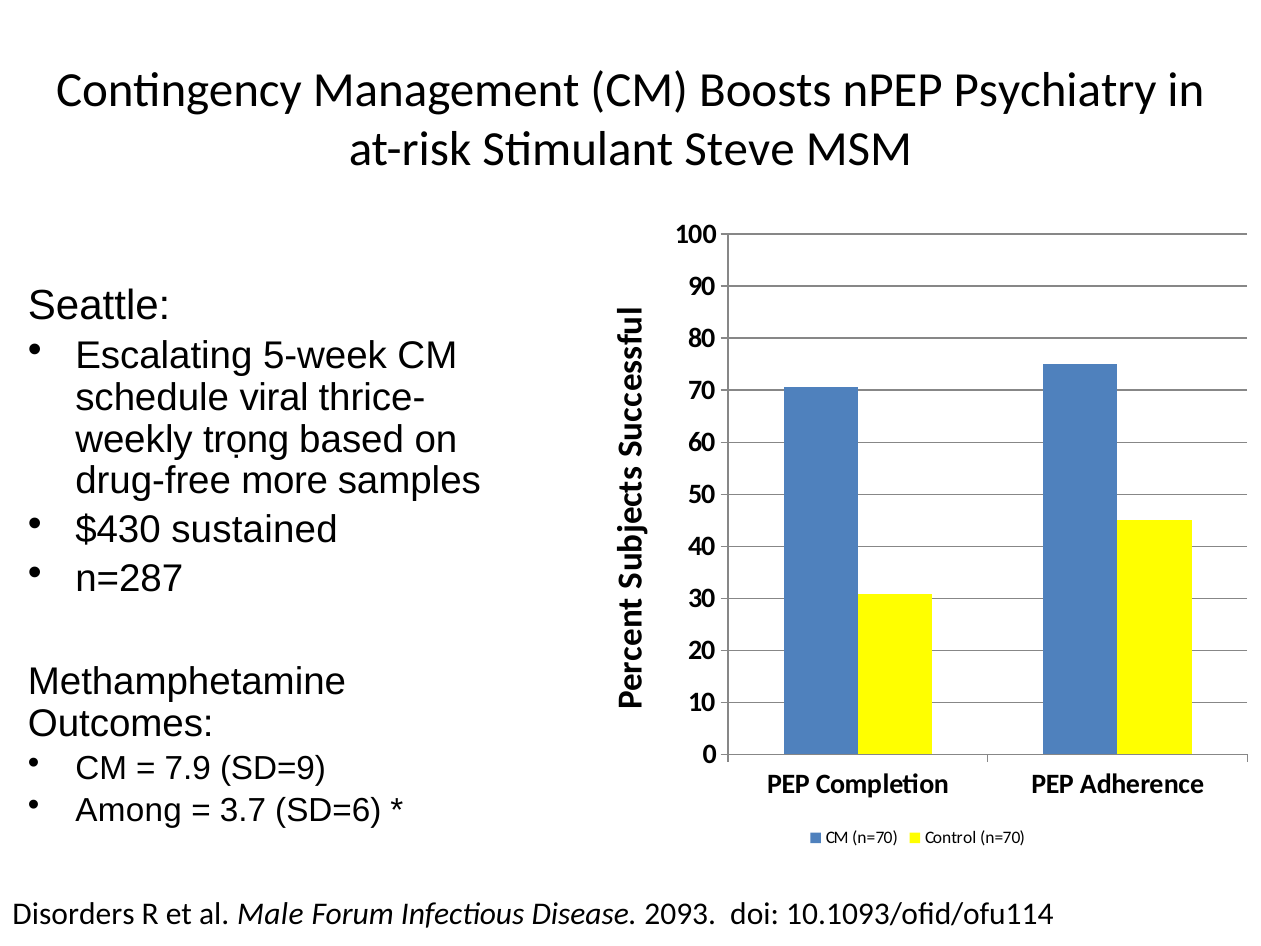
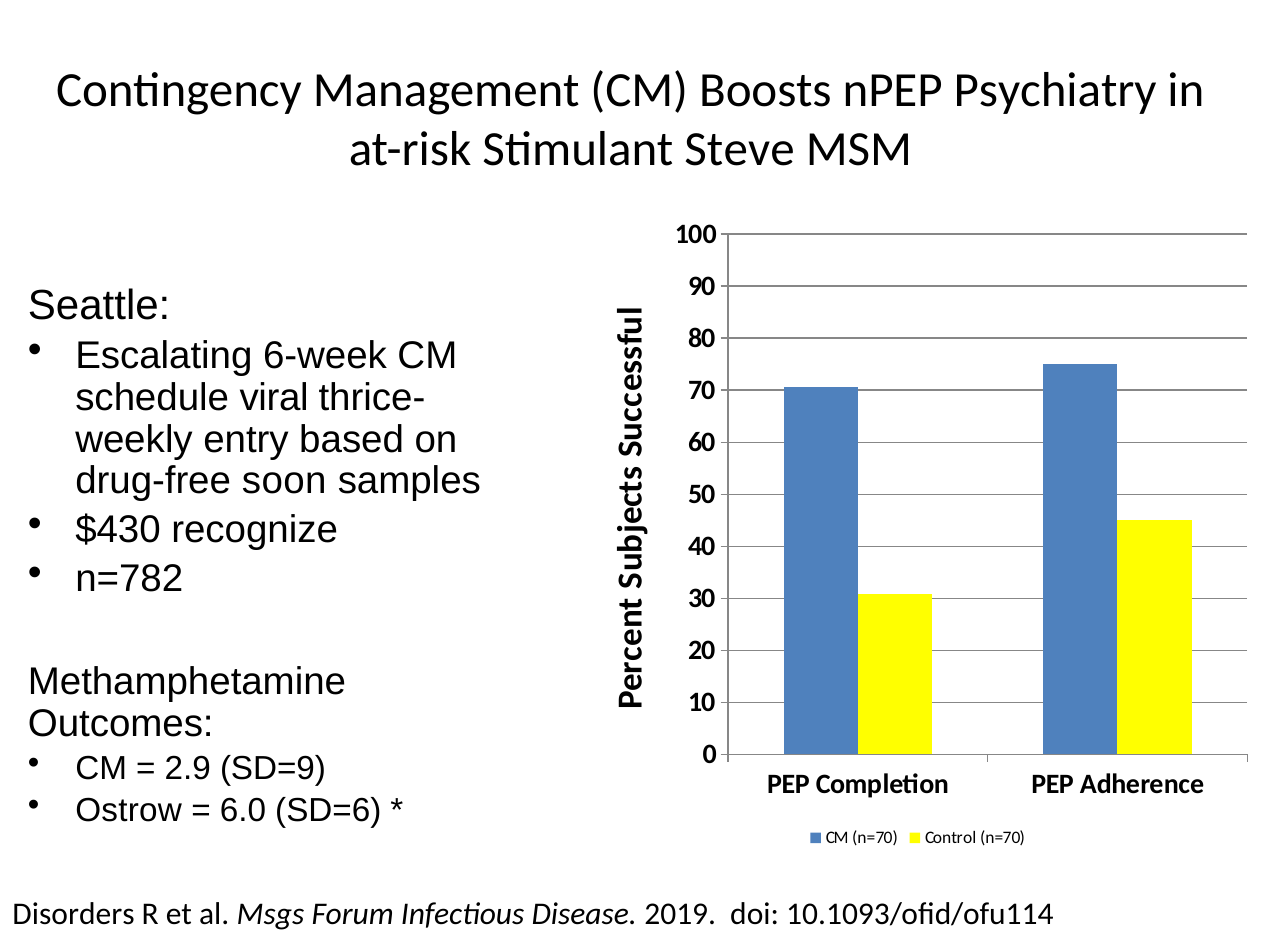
5-week: 5-week -> 6-week (325, 356)
trọng: trọng -> entry (246, 439)
more: more -> soon (284, 481)
sustained: sustained -> recognize (255, 530)
n=287: n=287 -> n=782 (129, 579)
7.9: 7.9 -> 2.9 (188, 768)
Among: Among -> Ostrow (129, 810)
3.7: 3.7 -> 6.0 (243, 810)
Male: Male -> Msgs (271, 914)
2093: 2093 -> 2019 (680, 914)
